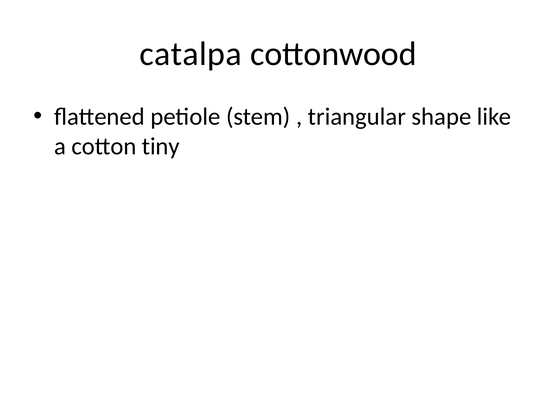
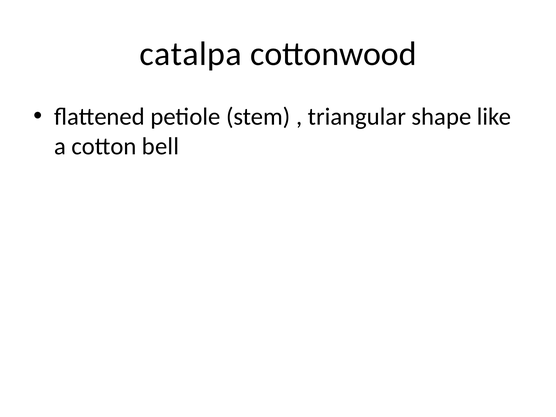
tiny: tiny -> bell (161, 146)
